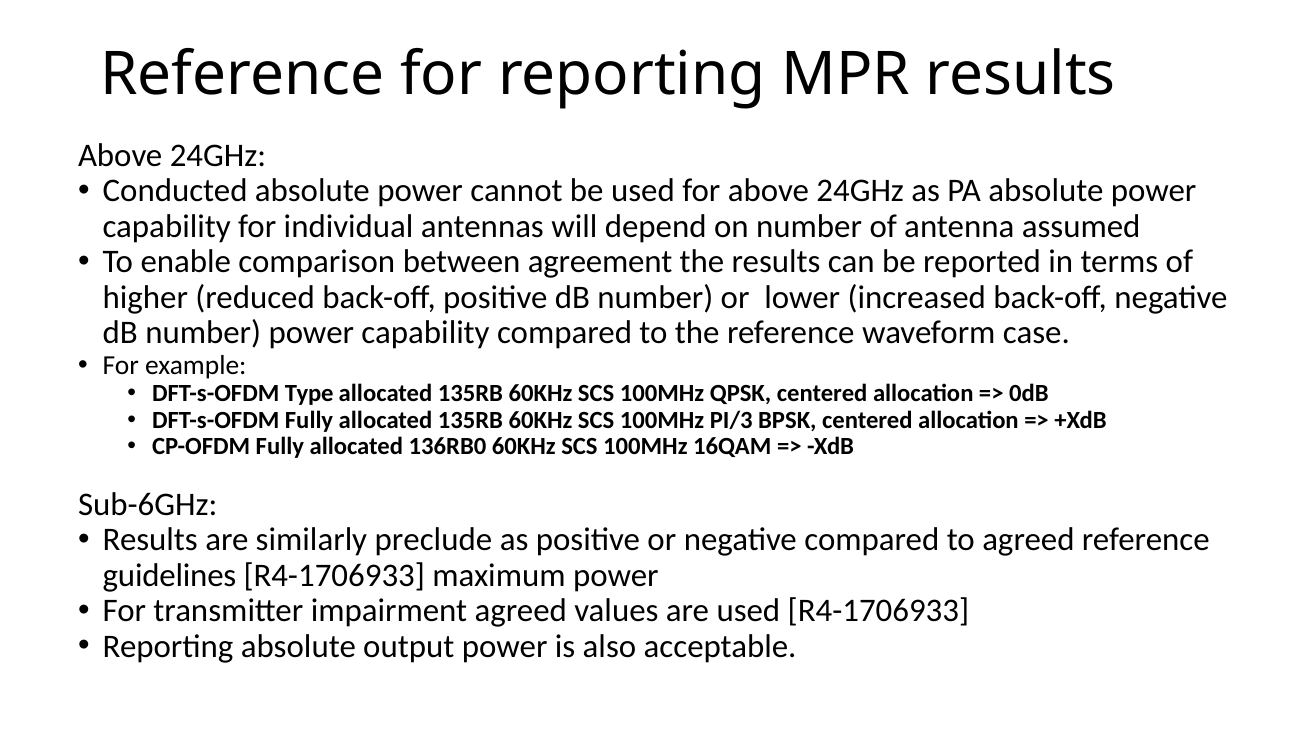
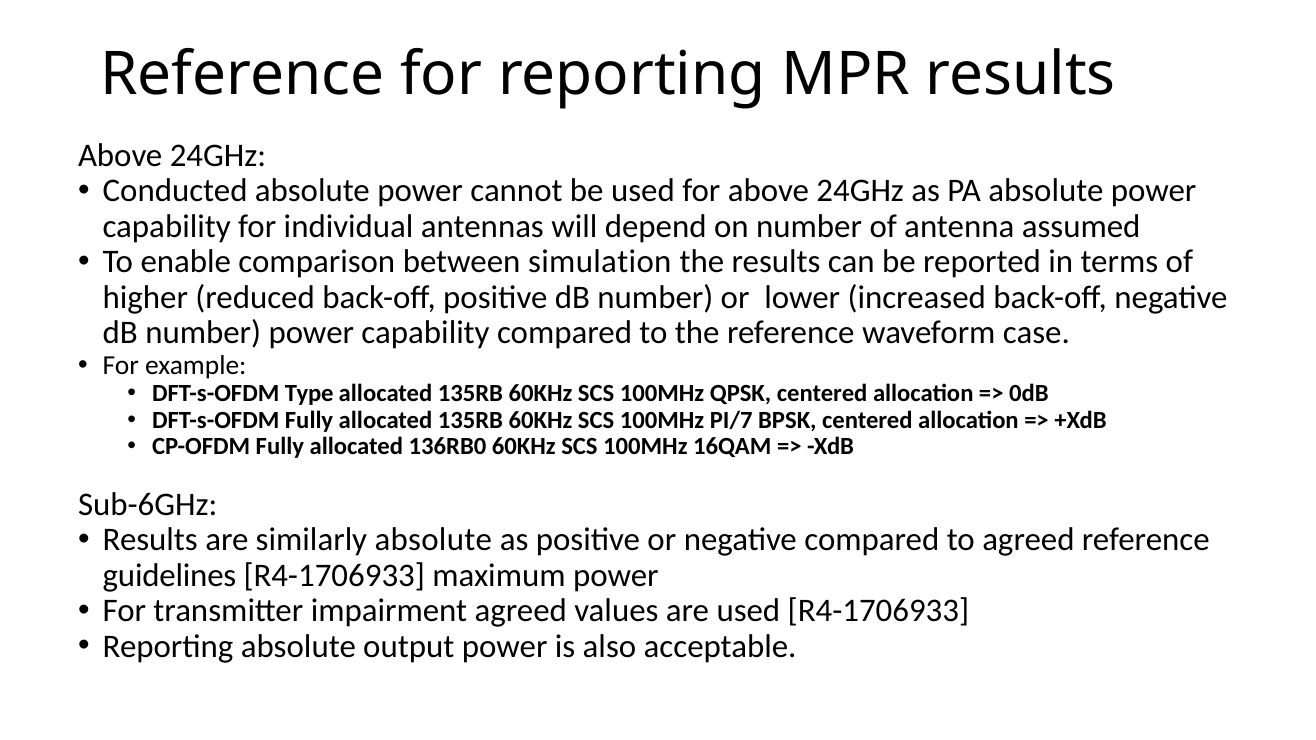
agreement: agreement -> simulation (600, 262)
PI/3: PI/3 -> PI/7 (731, 420)
similarly preclude: preclude -> absolute (433, 540)
